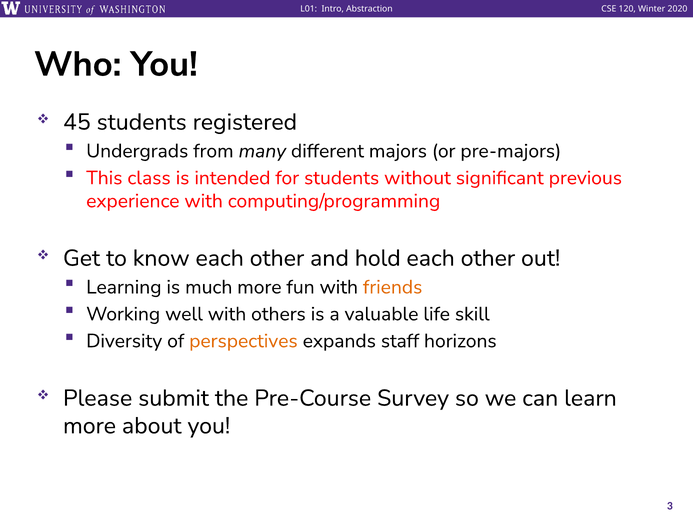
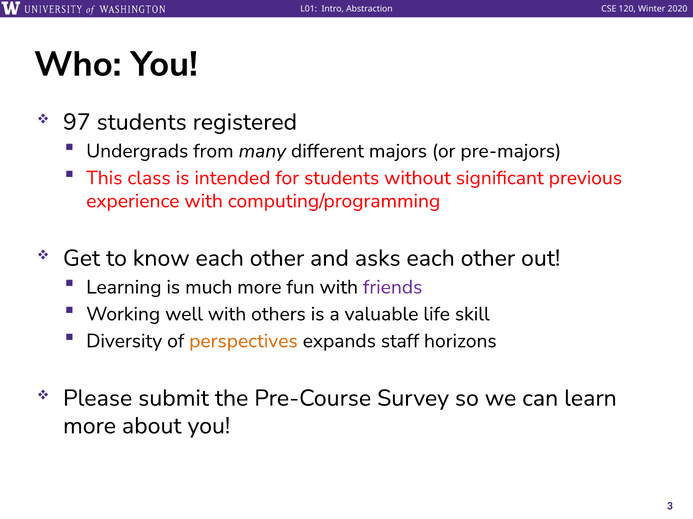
45: 45 -> 97 (77, 122)
hold: hold -> asks (378, 258)
friends colour: orange -> purple (393, 287)
